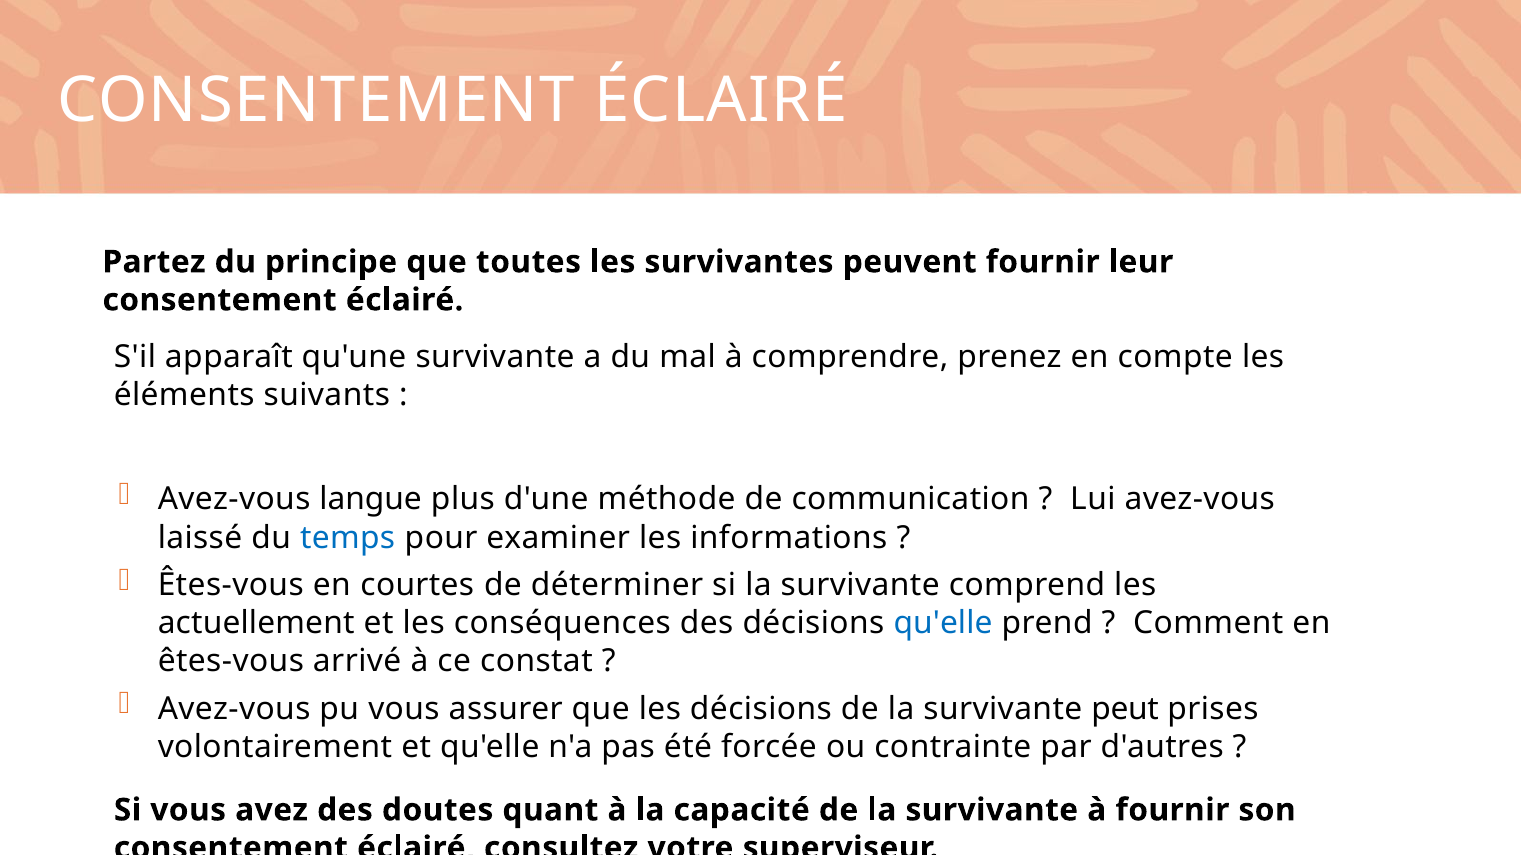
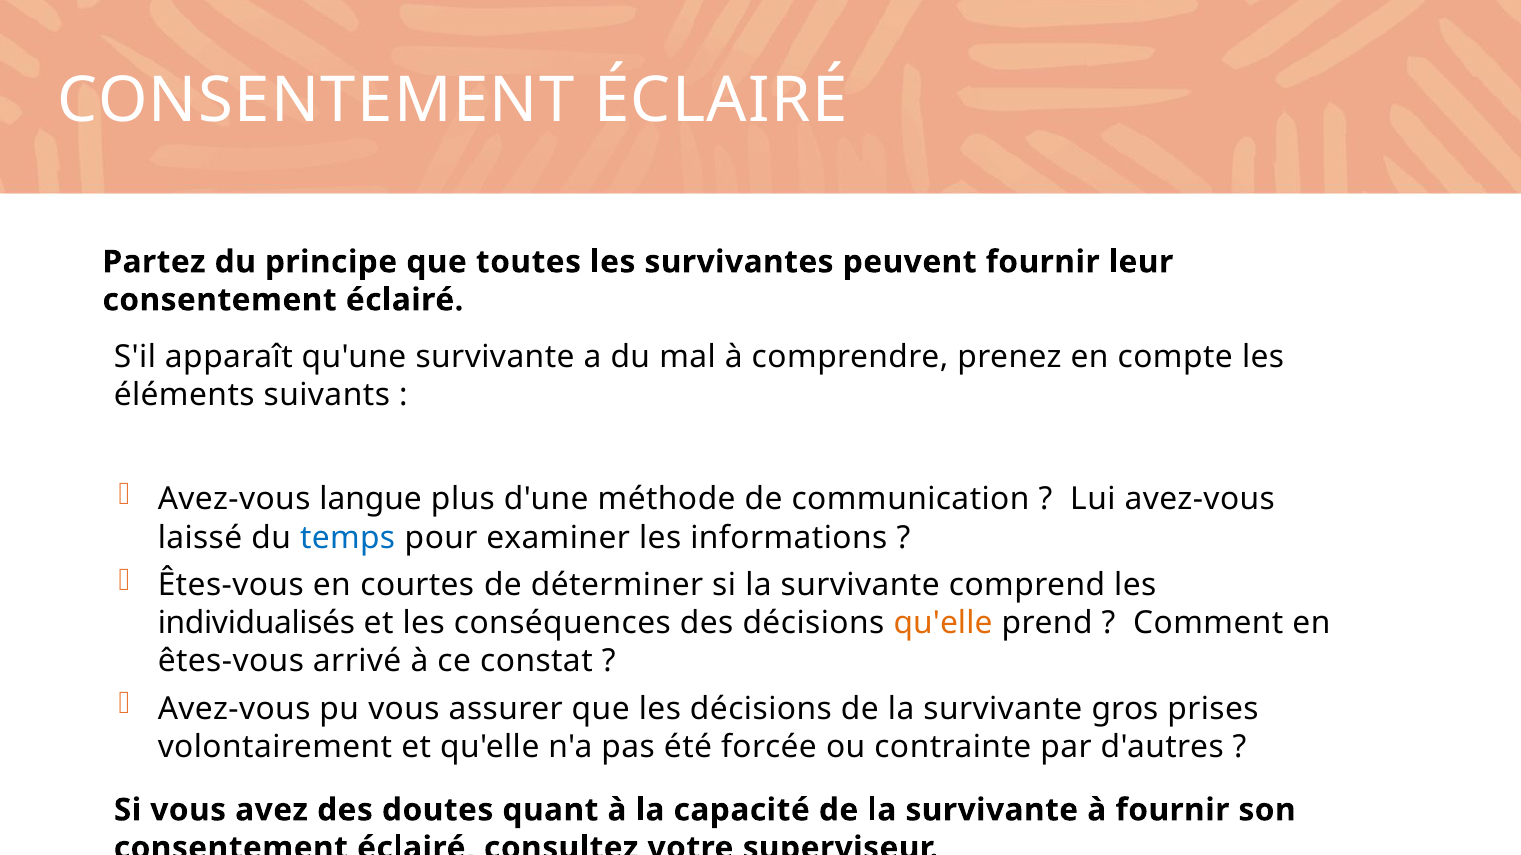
actuellement: actuellement -> individualisés (256, 624)
qu'elle colour: blue -> orange (943, 624)
peut: peut -> gros (1125, 709)
